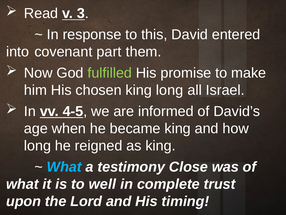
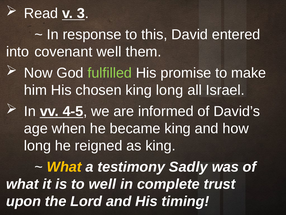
covenant part: part -> well (109, 52)
What colour: light blue -> yellow (64, 167)
Close: Close -> Sadly (188, 167)
